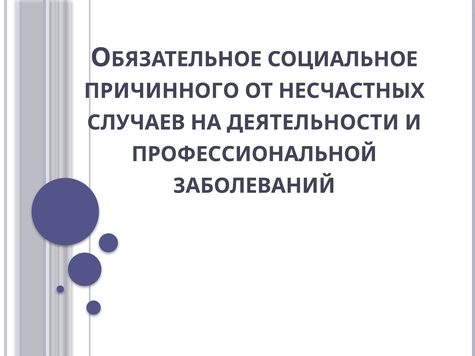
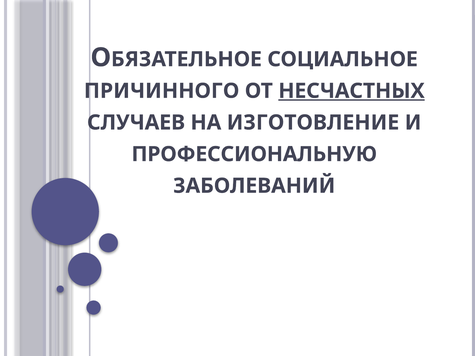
НЕСЧАСТНЫХ underline: none -> present (351, 91)
ДЕЯТЕЛЬНОСТИ: ДЕЯТЕЛЬНОСТИ -> ИЗГОТОВЛЕНИЕ (313, 123)
ПРОФЕССИОНАЛЬНОЙ: ПРОФЕССИОНАЛЬНОЙ -> ПРОФЕССИОНАЛЬНУЮ (254, 154)
